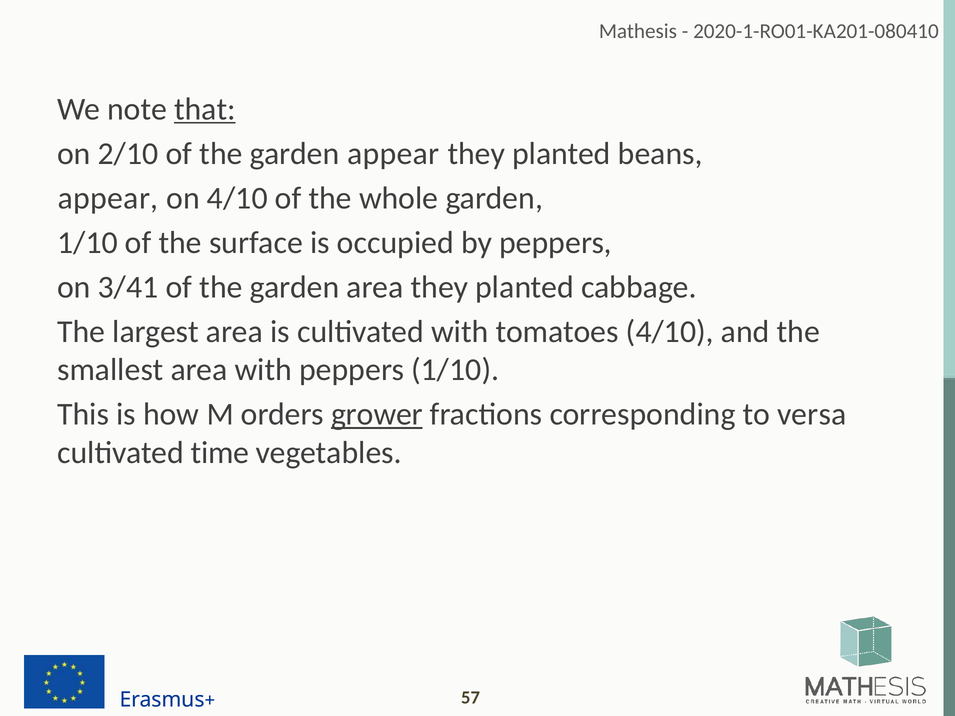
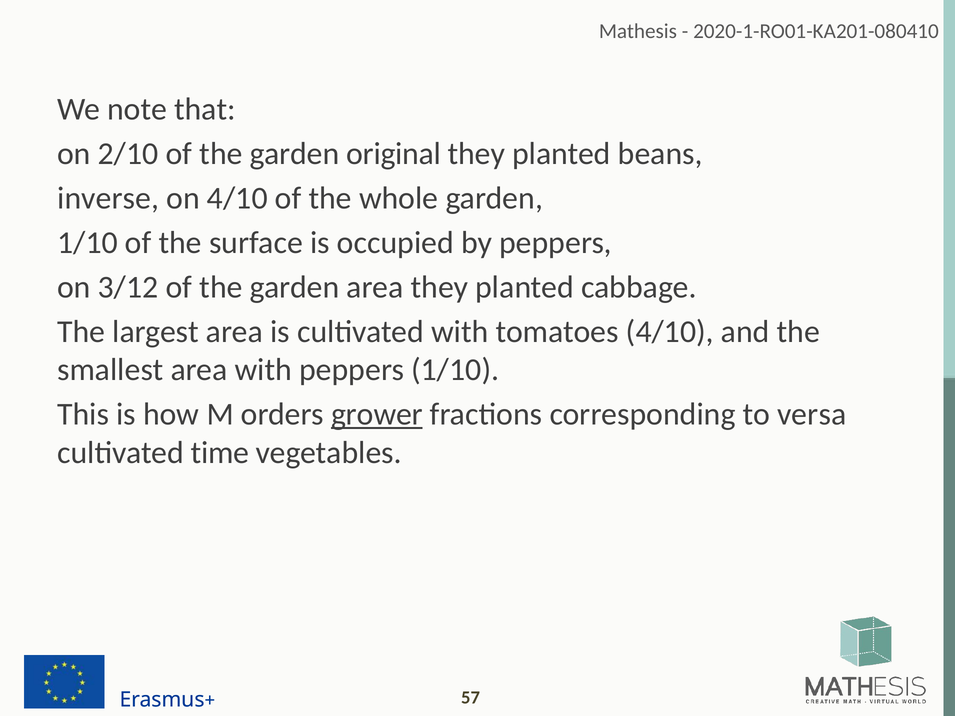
that underline: present -> none (205, 109)
garden appear: appear -> original (394, 154)
appear: appear -> inverse (108, 198)
3/41: 3/41 -> 3/12 (128, 287)
